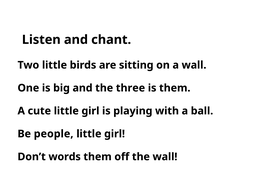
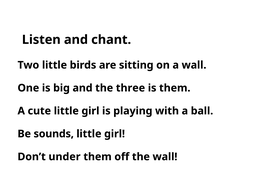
people: people -> sounds (54, 134)
words: words -> under (65, 157)
